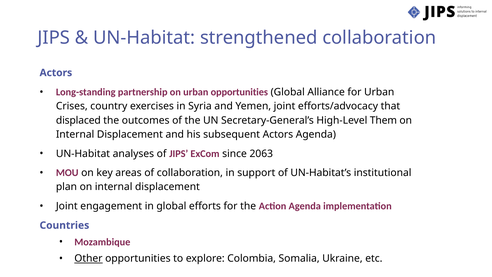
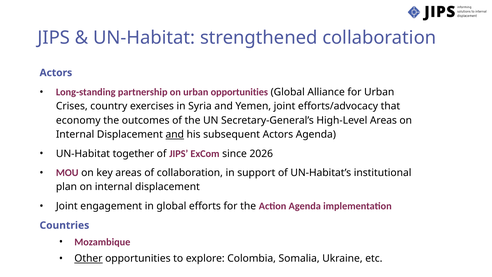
displaced: displaced -> economy (78, 120)
High-Level Them: Them -> Areas (383, 120)
and underline: none -> present (175, 134)
analyses: analyses -> together (133, 154)
2063: 2063 -> 2026 (261, 154)
